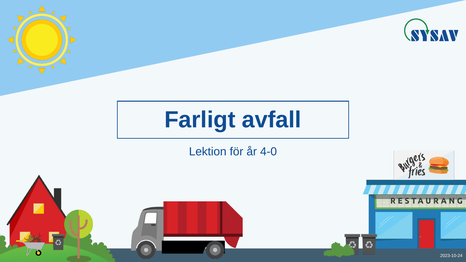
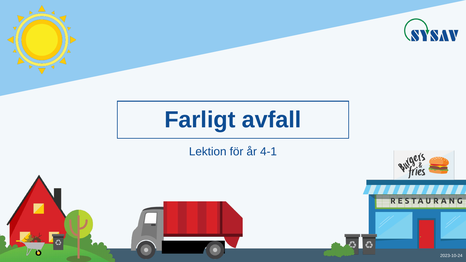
4-0: 4-0 -> 4-1 (269, 152)
